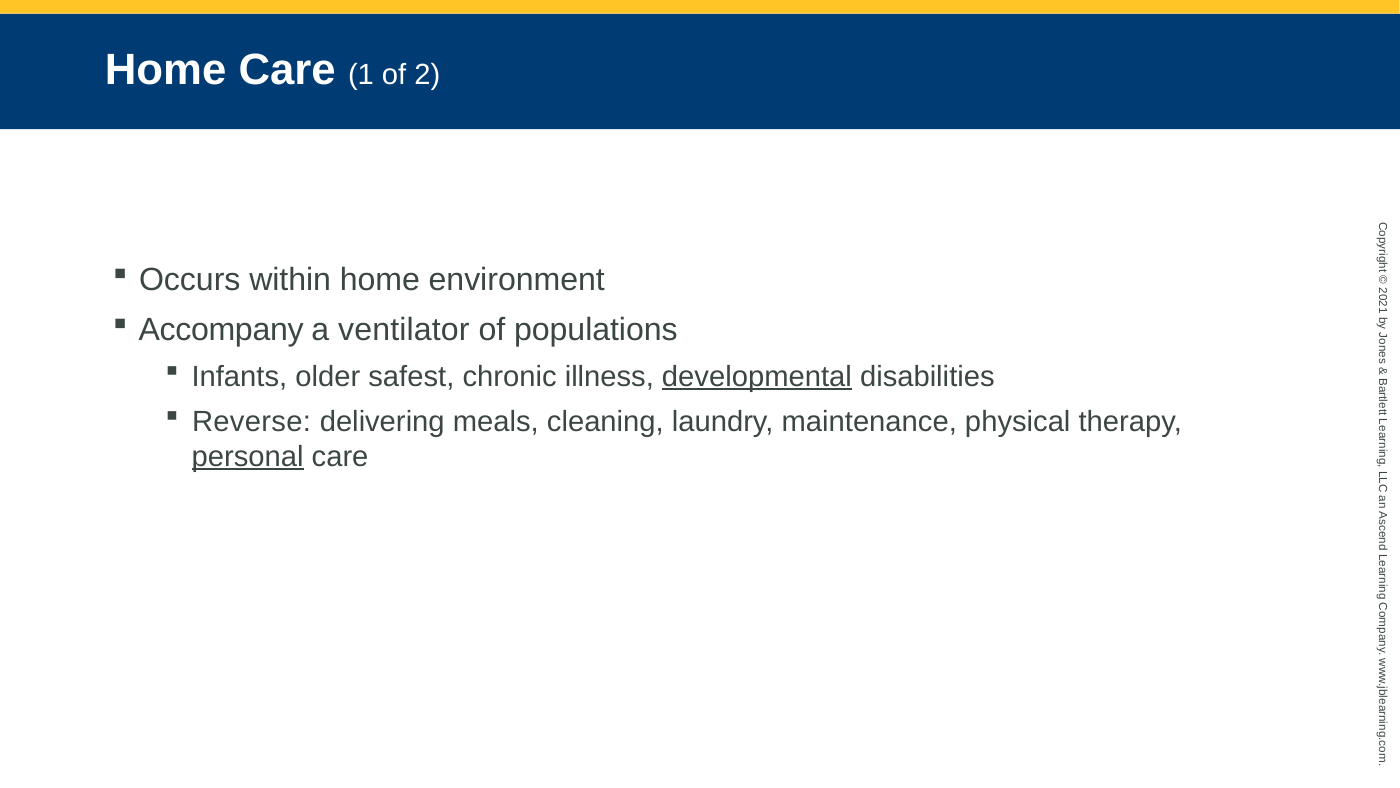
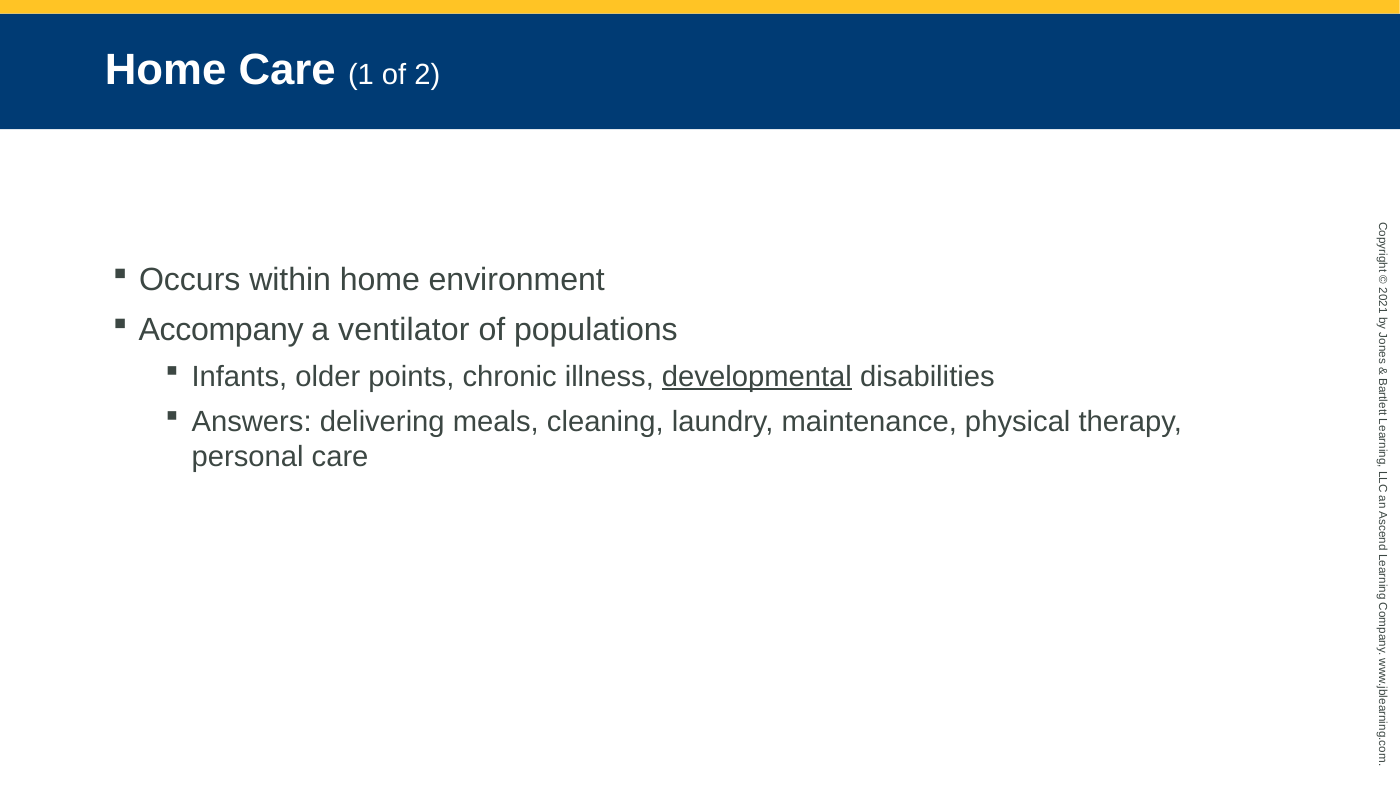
safest: safest -> points (411, 376)
Reverse: Reverse -> Answers (252, 421)
personal underline: present -> none (248, 456)
